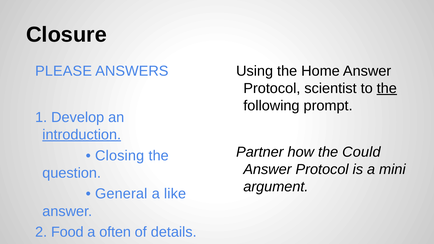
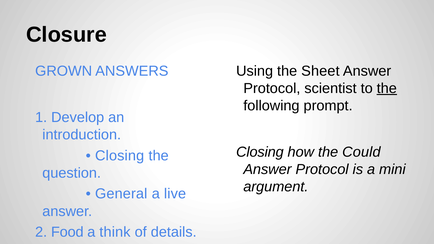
PLEASE: PLEASE -> GROWN (64, 71)
Home: Home -> Sheet (320, 71)
introduction underline: present -> none (82, 135)
Partner: Partner -> Closing (260, 152)
like: like -> live (175, 194)
often: often -> think (115, 232)
